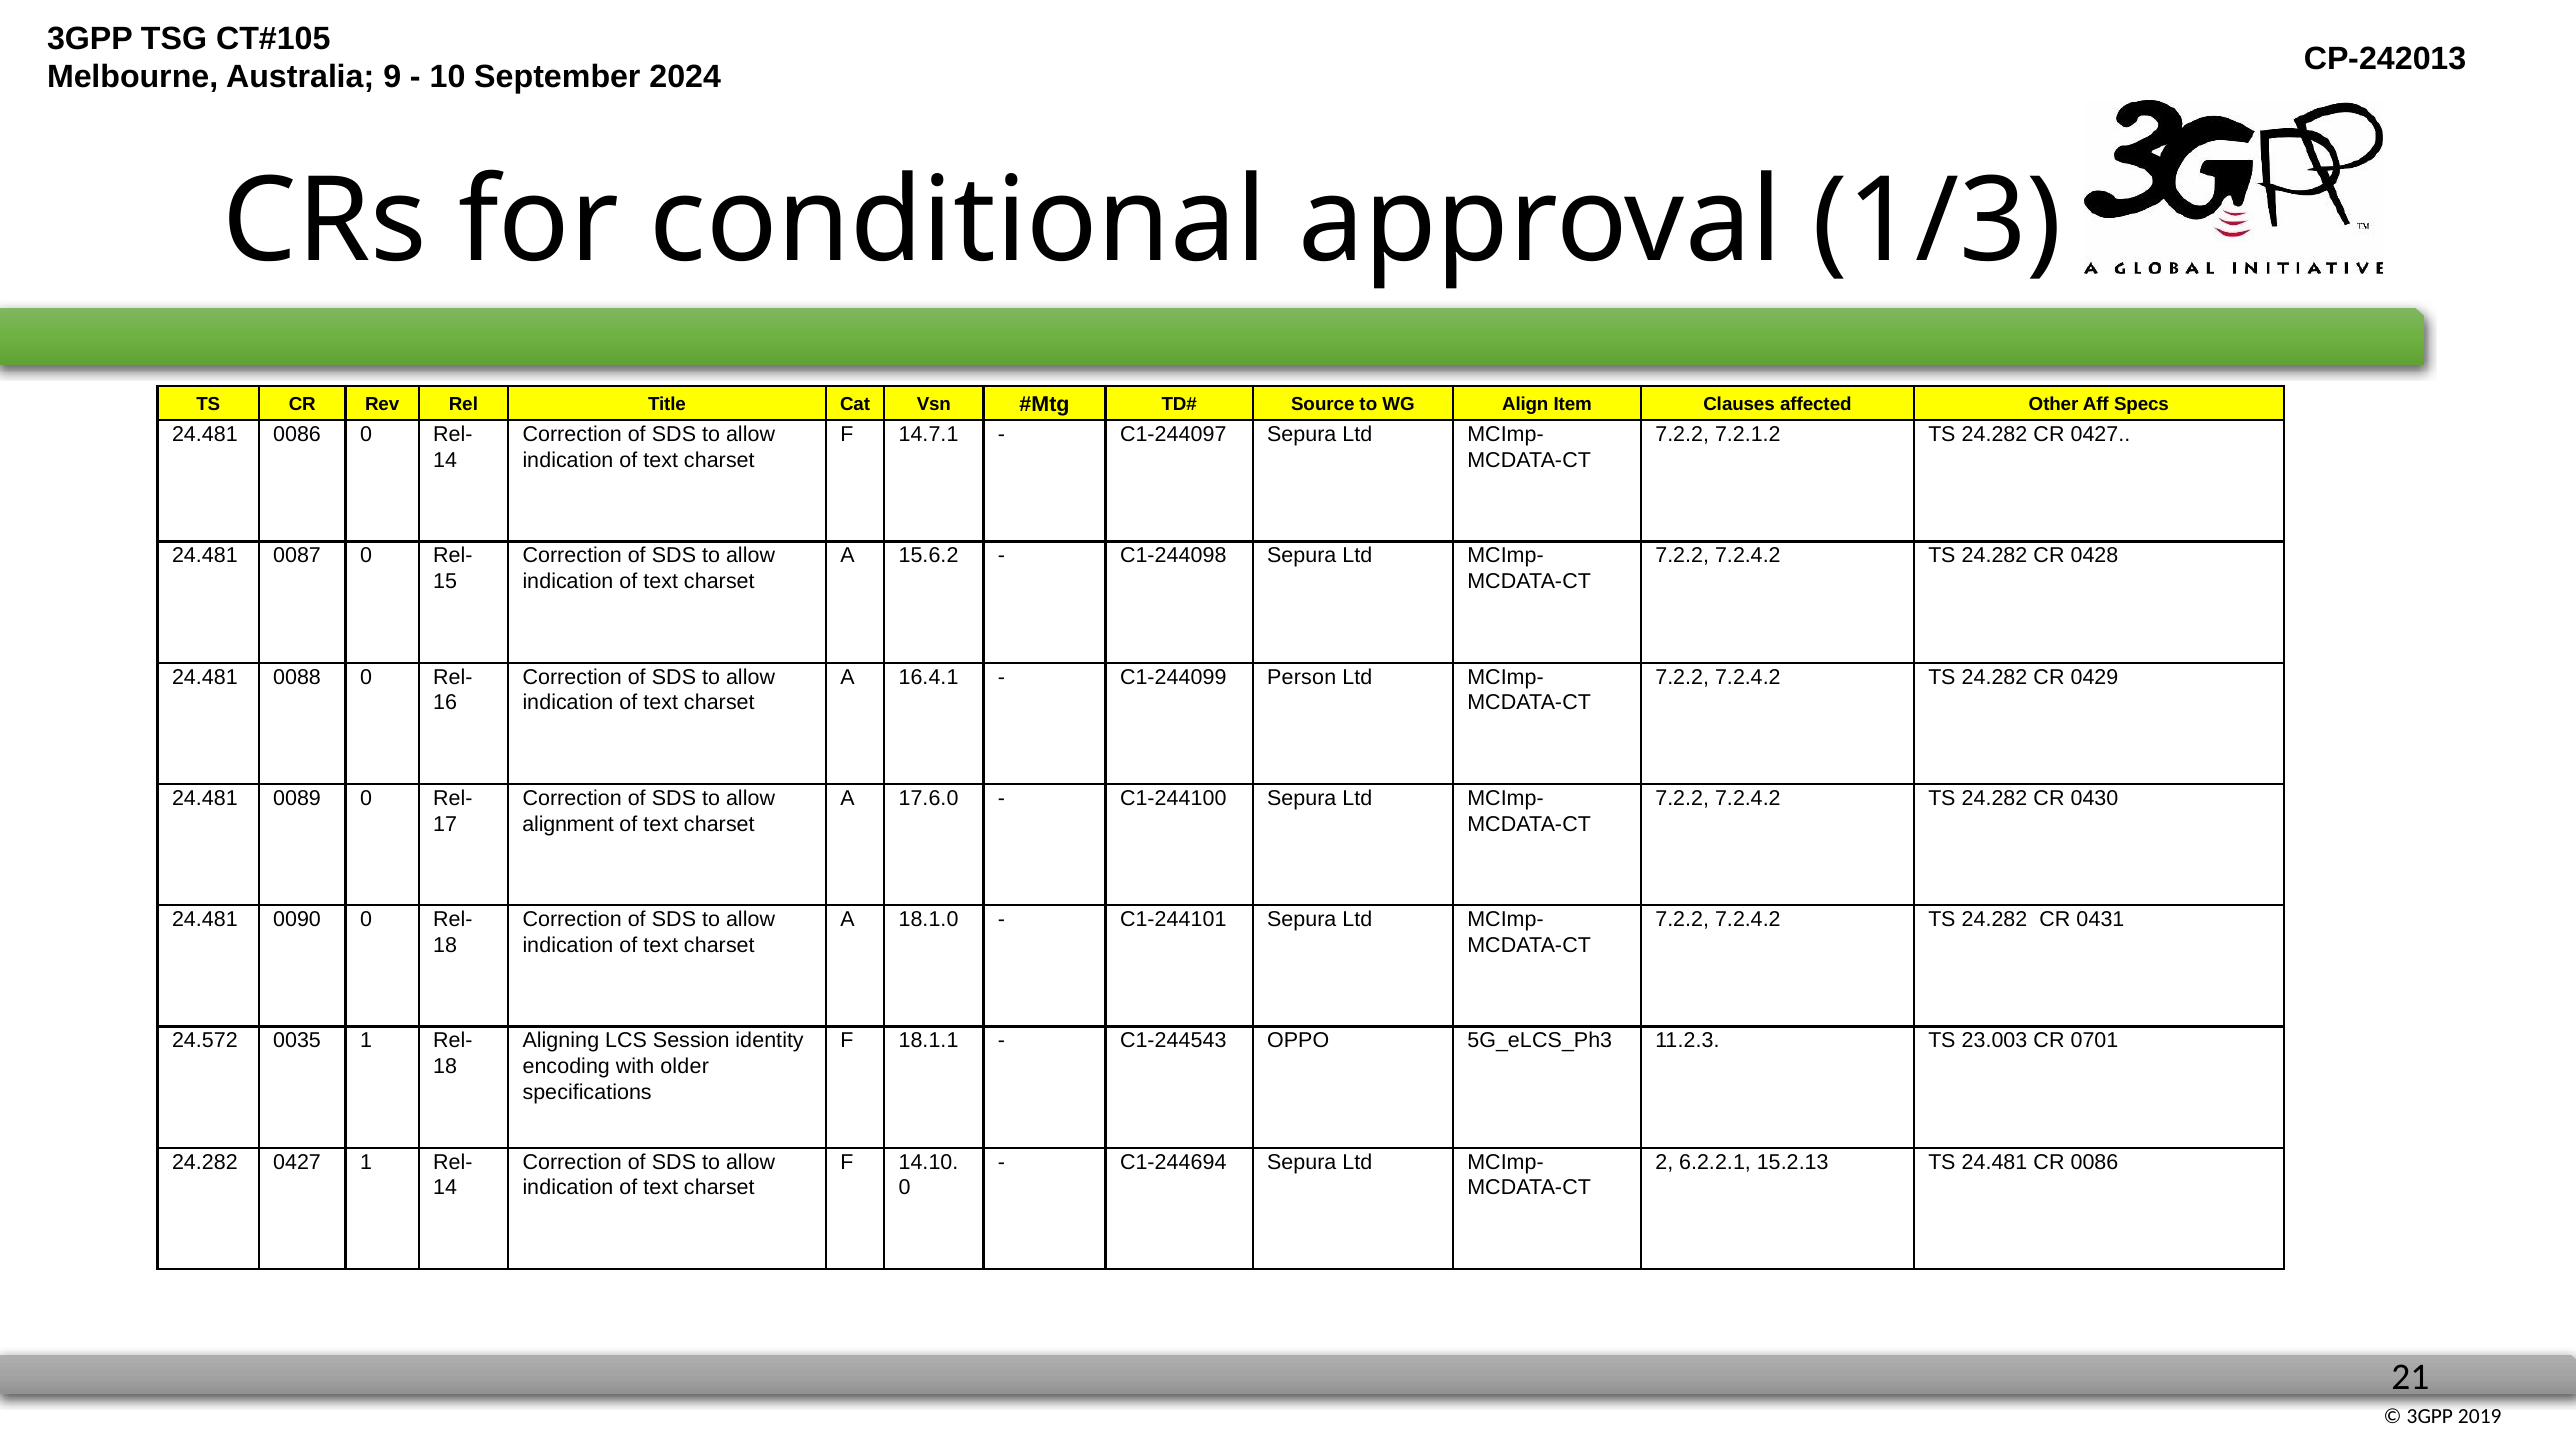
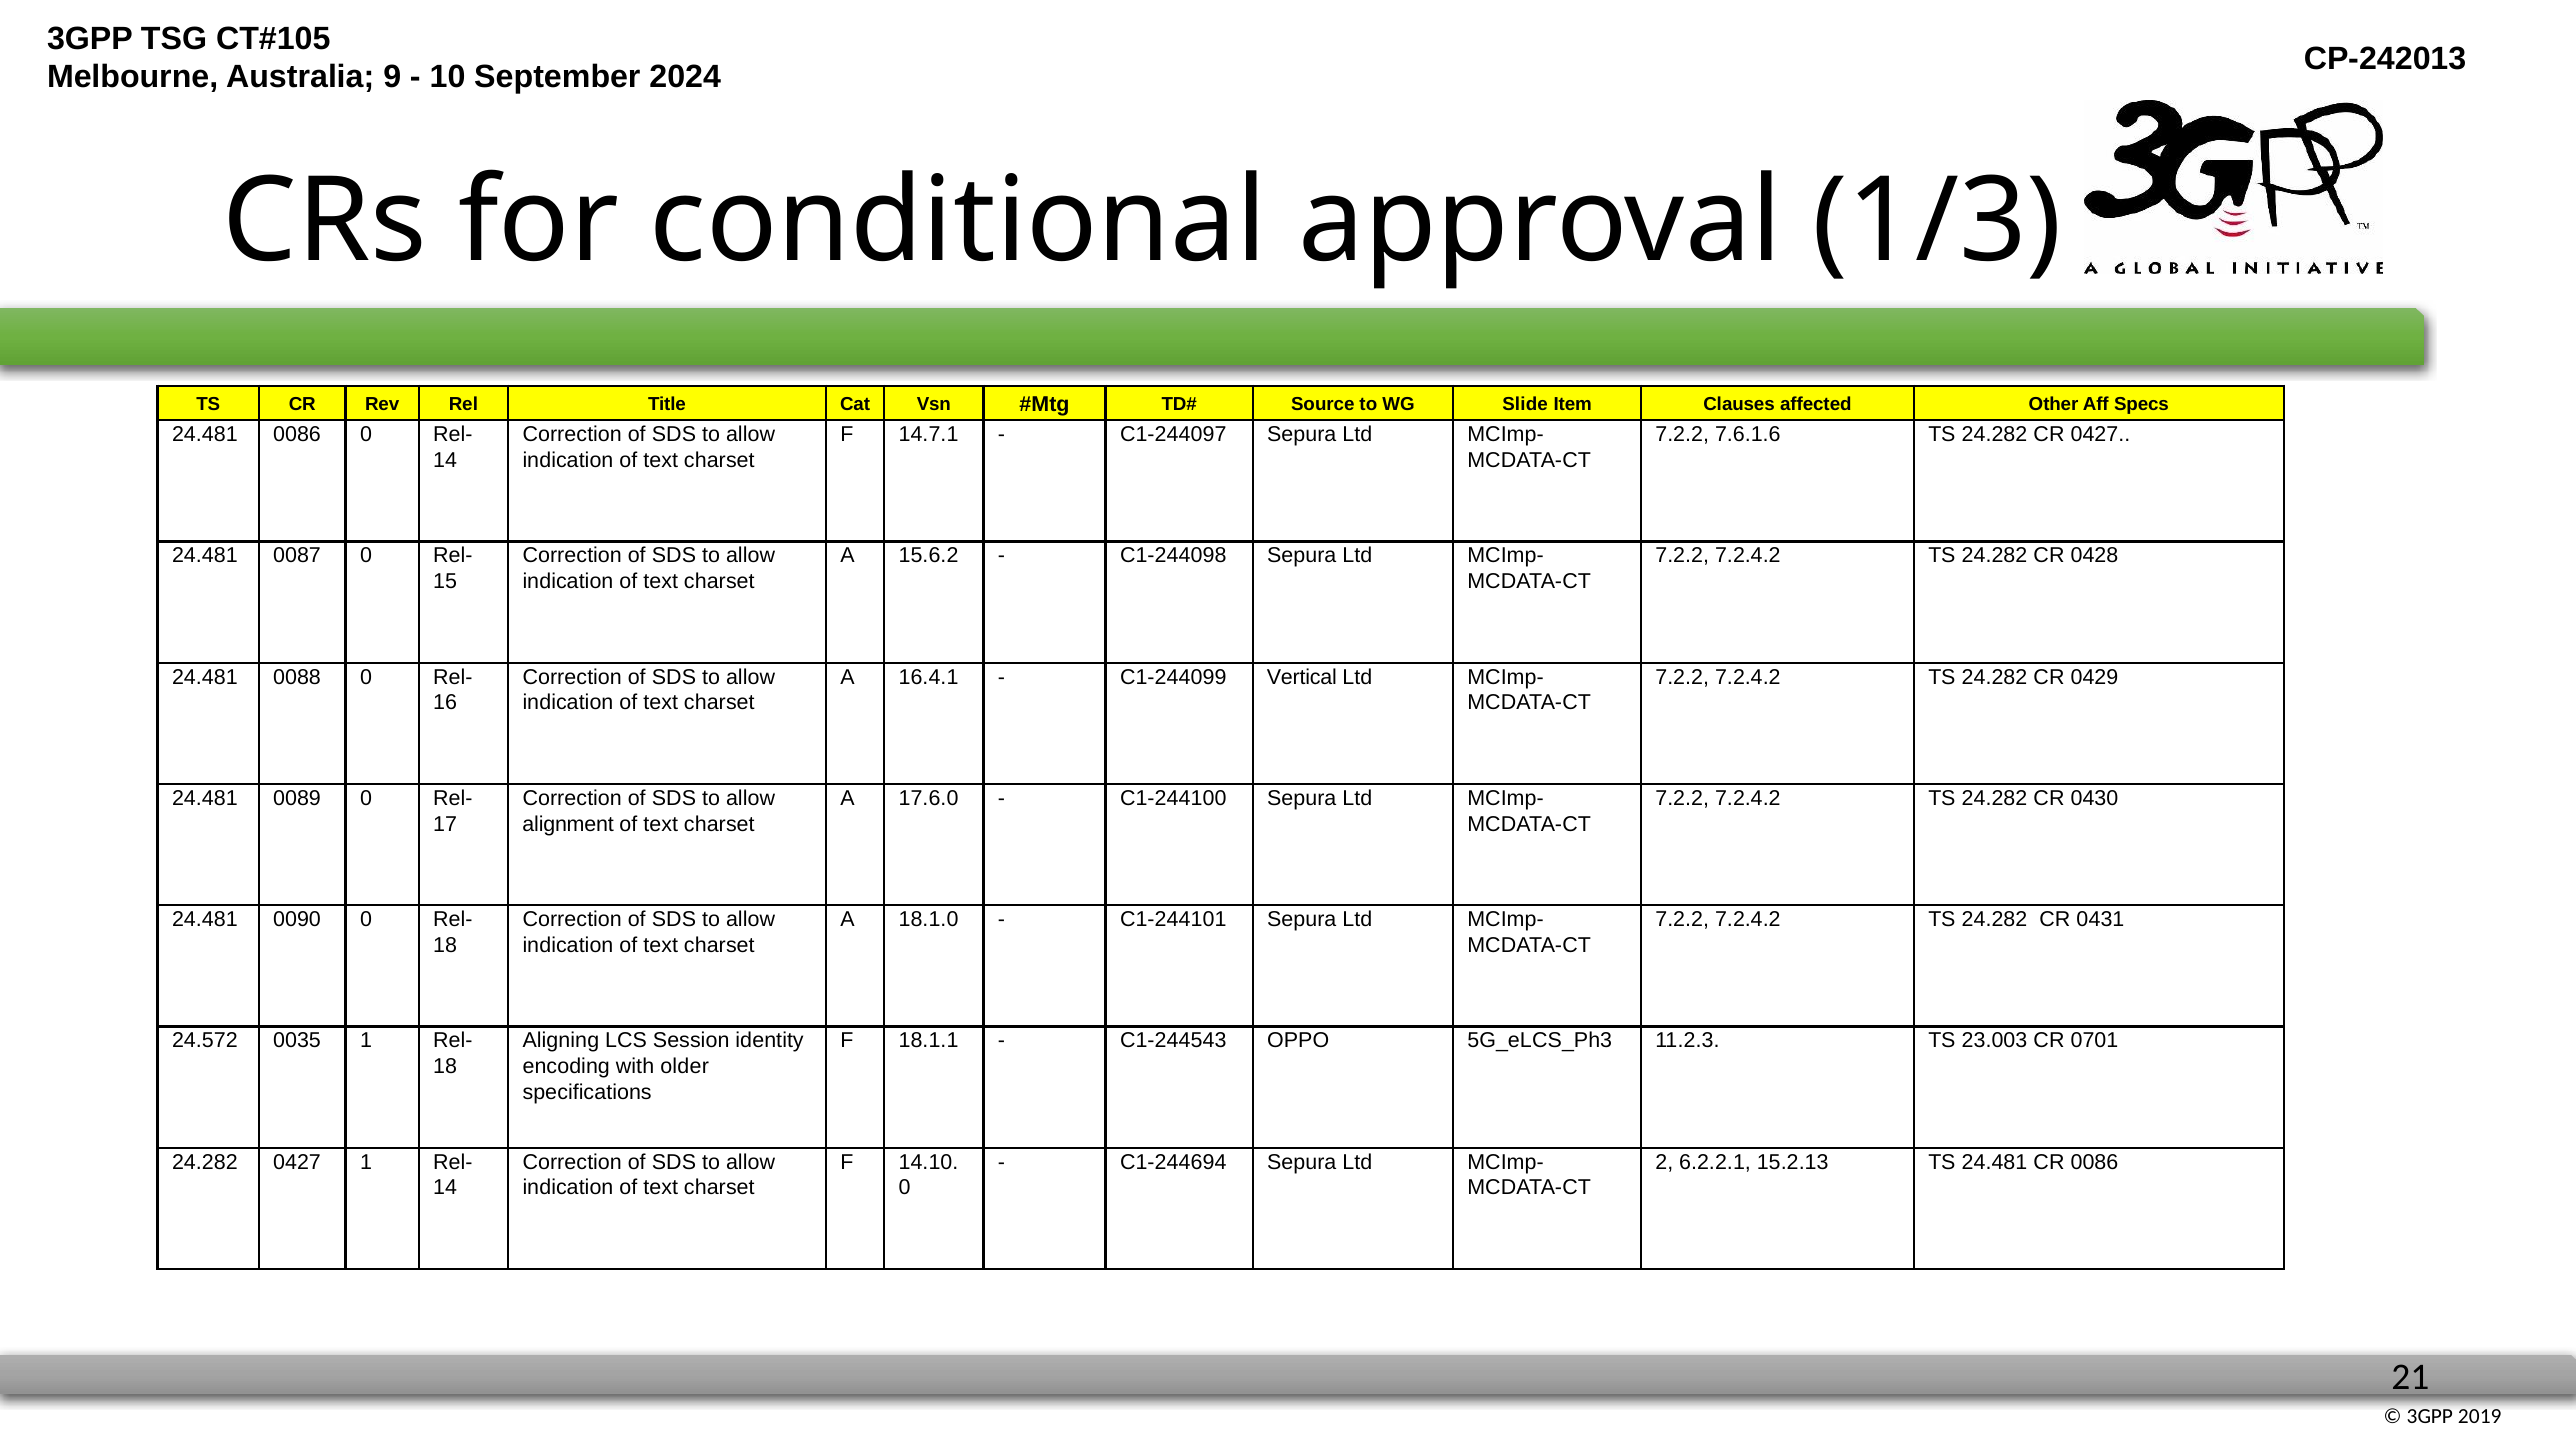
Align: Align -> Slide (1525, 404)
7.2.1.2: 7.2.1.2 -> 7.6.1.6 (1748, 434)
Person: Person -> Vertical (1302, 677)
